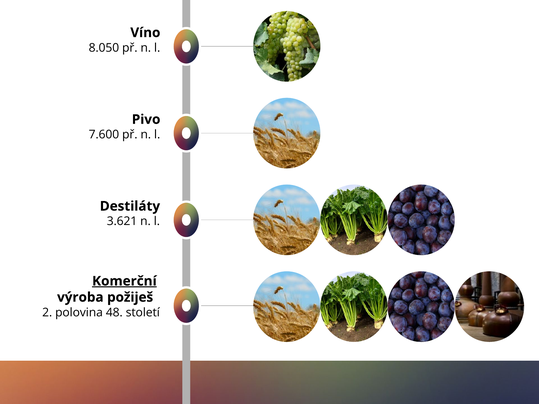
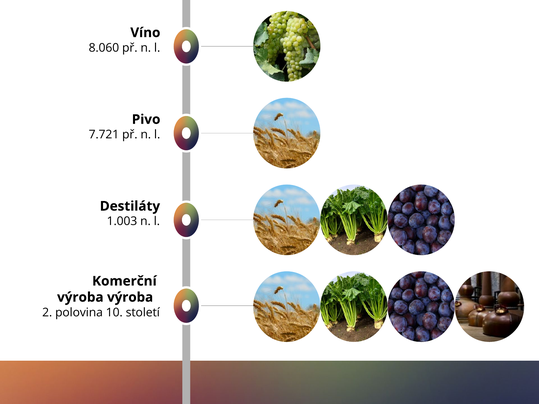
8.050: 8.050 -> 8.060 (104, 48)
7.600: 7.600 -> 7.721 (104, 135)
3.621: 3.621 -> 1.003 (122, 221)
Komerční underline: present -> none (124, 281)
výroba požiješ: požiješ -> výroba (130, 297)
48: 48 -> 10 (114, 313)
